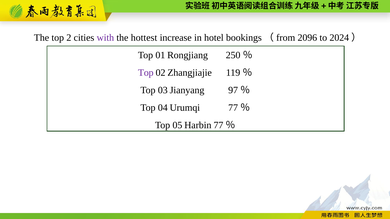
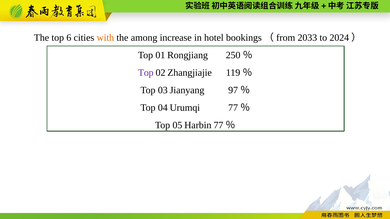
2: 2 -> 6 (69, 38)
with colour: purple -> orange (105, 38)
hottest: hottest -> among (144, 38)
2096: 2096 -> 2033 (307, 38)
